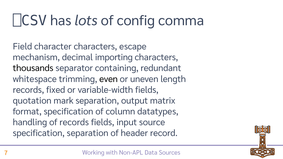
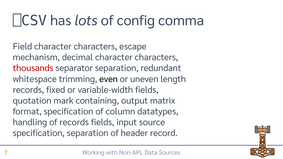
decimal importing: importing -> character (114, 57)
thousands colour: black -> red (33, 68)
separator containing: containing -> separation (117, 68)
mark separation: separation -> containing (97, 101)
